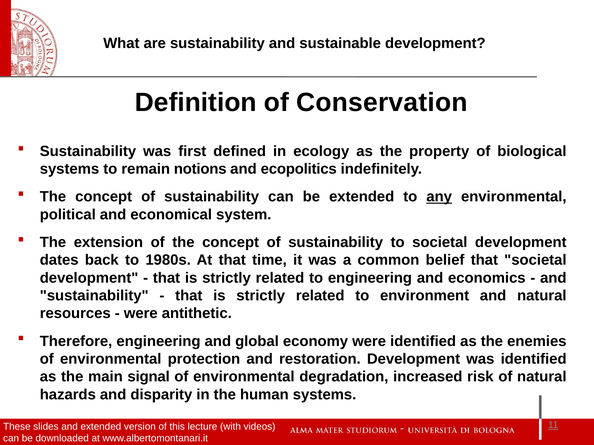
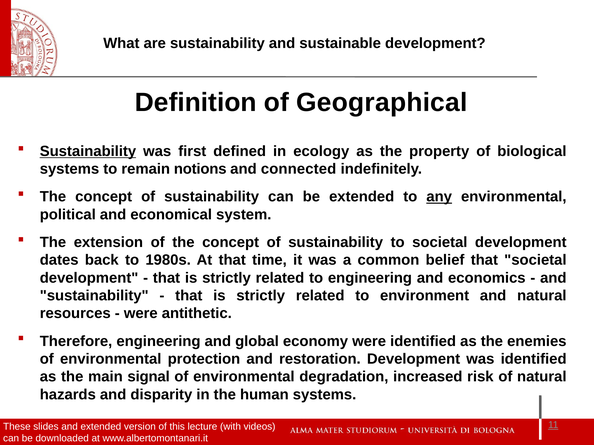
Conservation: Conservation -> Geographical (382, 102)
Sustainability underline: none -> present (88, 151)
ecopolitics: ecopolitics -> connected (299, 169)
